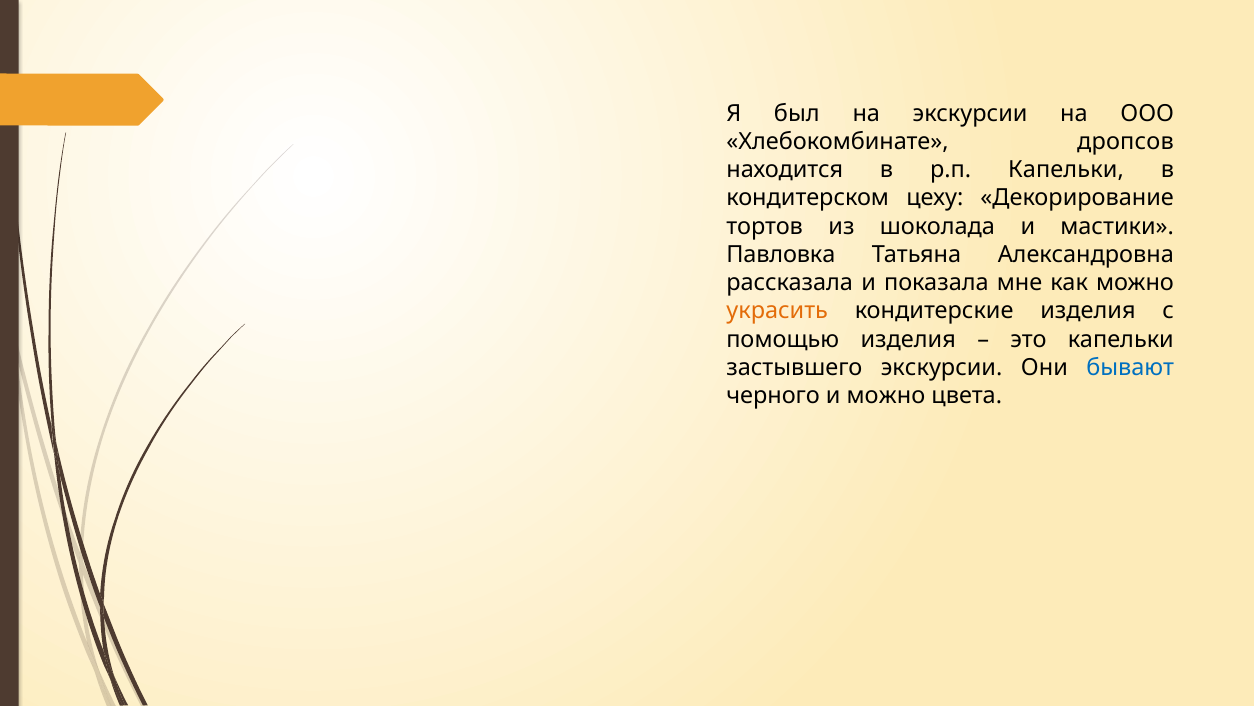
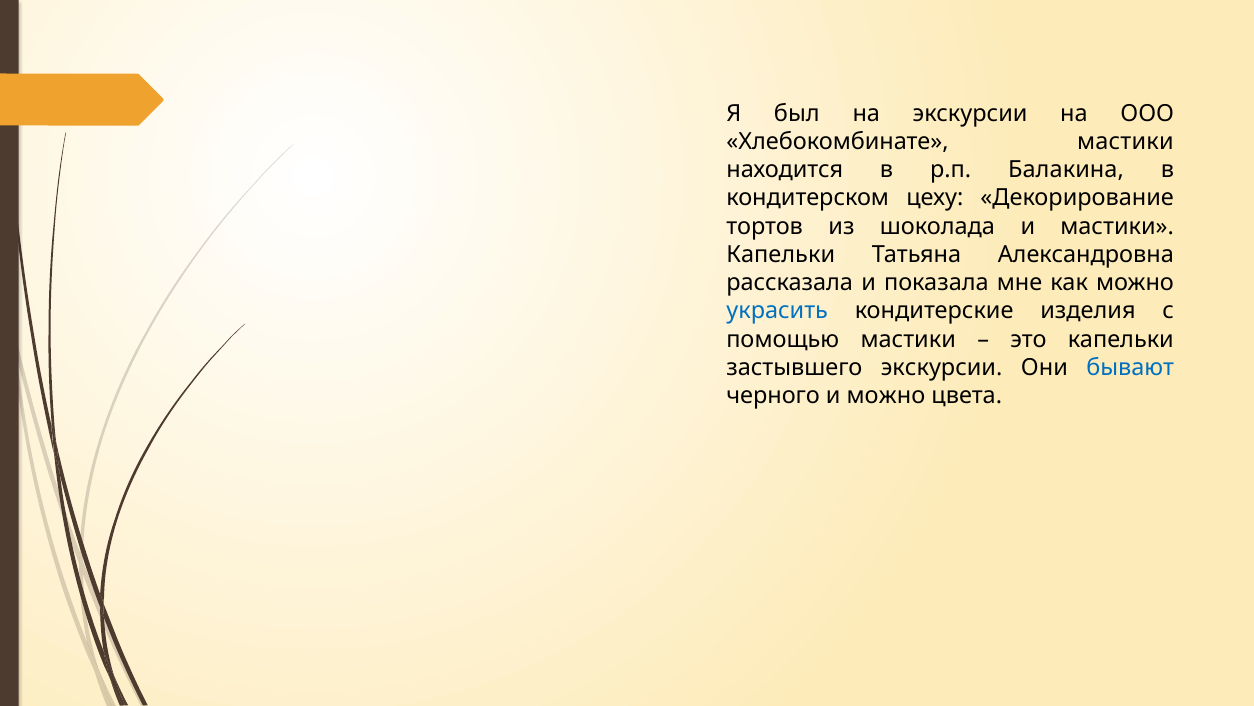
Хлебокомбинате дропсов: дропсов -> мастики (1125, 141)
р.п Капельки: Капельки -> Балакина (1066, 170)
Павловка: Павловка -> Капельки (781, 254)
украсить colour: orange -> blue (777, 311)
помощью изделия: изделия -> мастики (908, 339)
